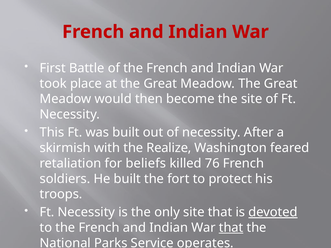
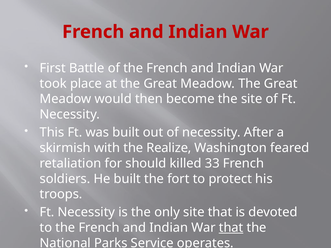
beliefs: beliefs -> should (146, 163)
76: 76 -> 33 (212, 163)
devoted underline: present -> none (273, 212)
